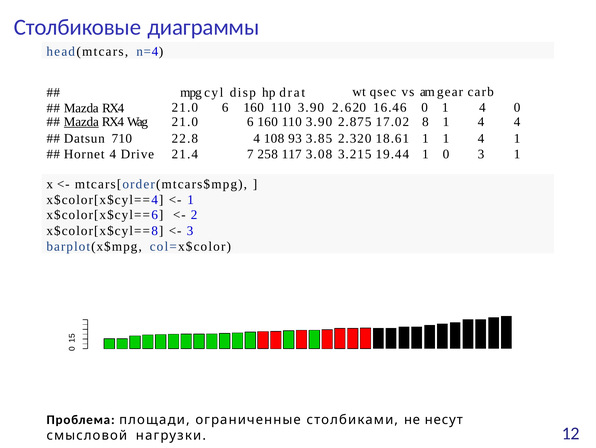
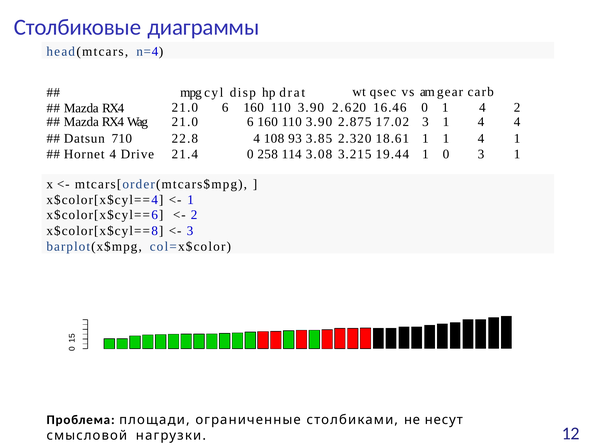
4 0: 0 -> 2 (517, 107)
Mazda underline: present -> none (81, 122)
17.02 8: 8 -> 3 (425, 122)
21.4 7: 7 -> 0 (250, 154)
117: 117 -> 114 (292, 154)
